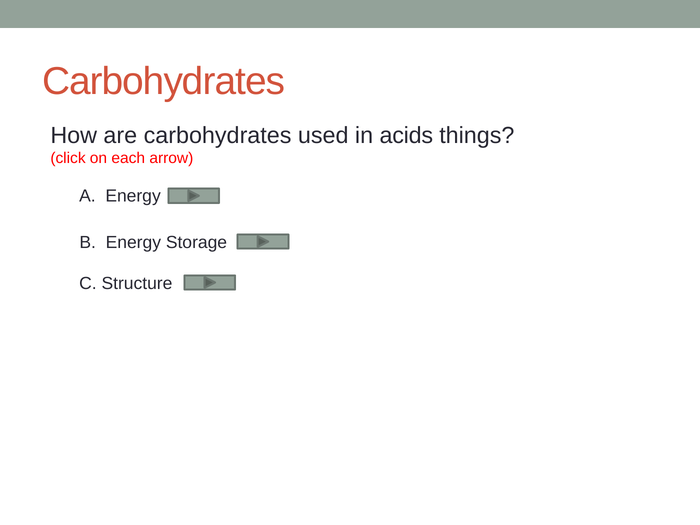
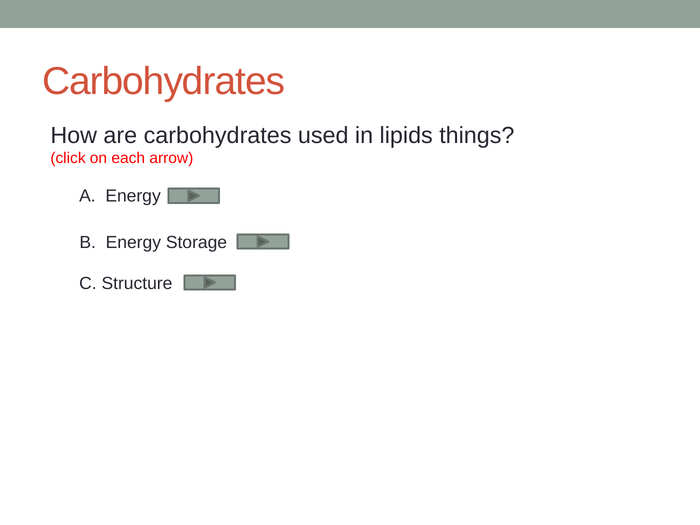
acids: acids -> lipids (406, 135)
